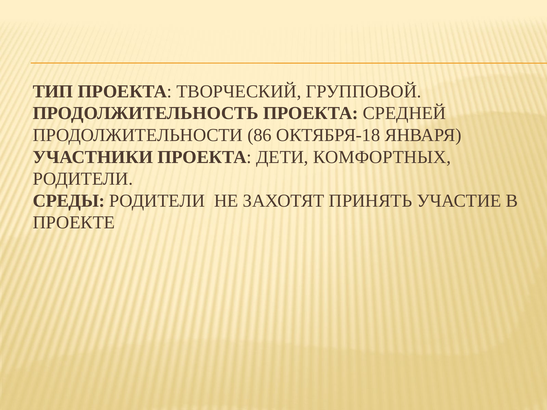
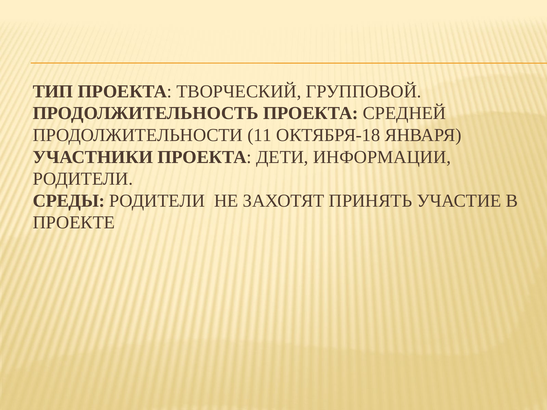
86: 86 -> 11 (260, 135)
КОМФОРТНЫХ: КОМФОРТНЫХ -> ИНФОРМАЦИИ (382, 157)
